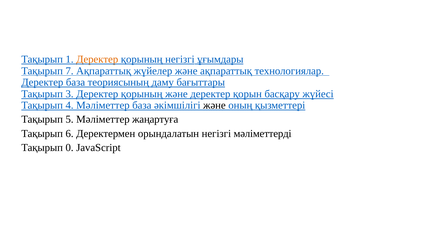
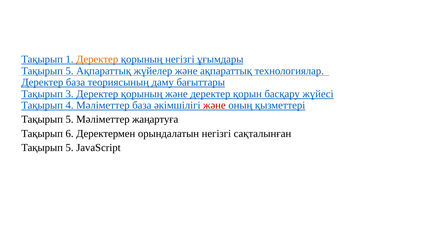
7: 7 -> 5 (70, 71)
және colour: black -> red (214, 105)
мәліметтерді: мәліметтерді -> сақталынған (263, 134)
0: 0 -> 5 (70, 148)
